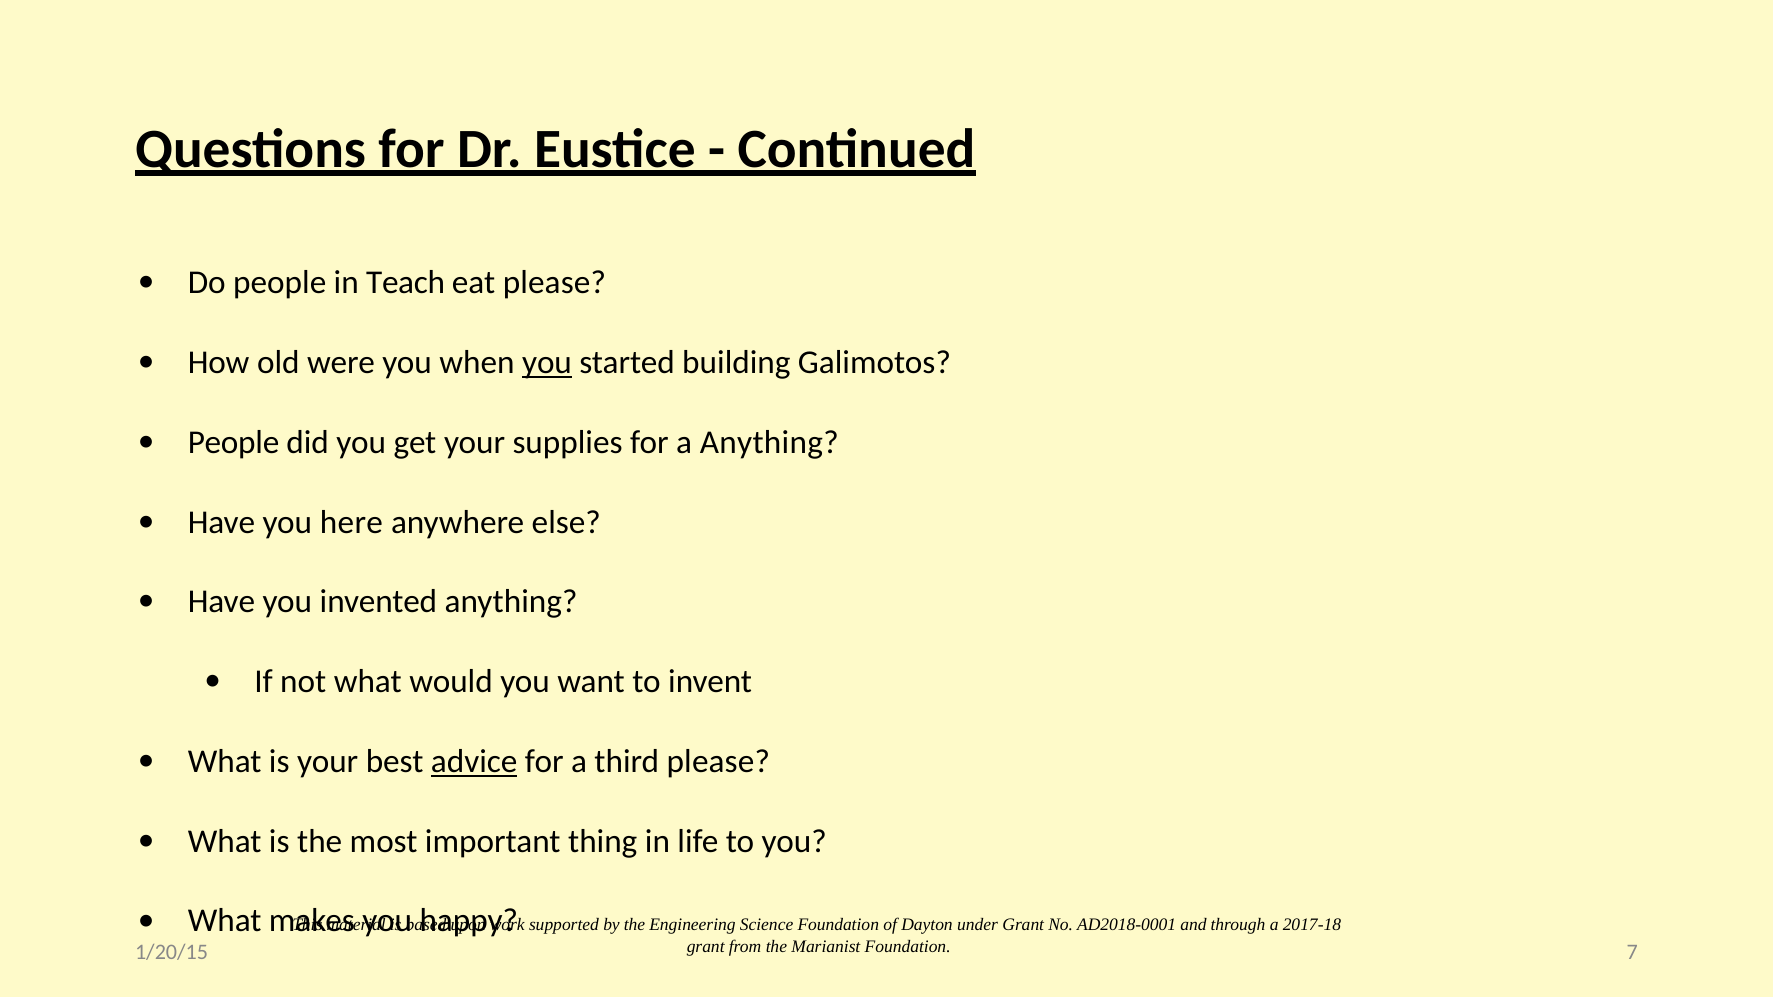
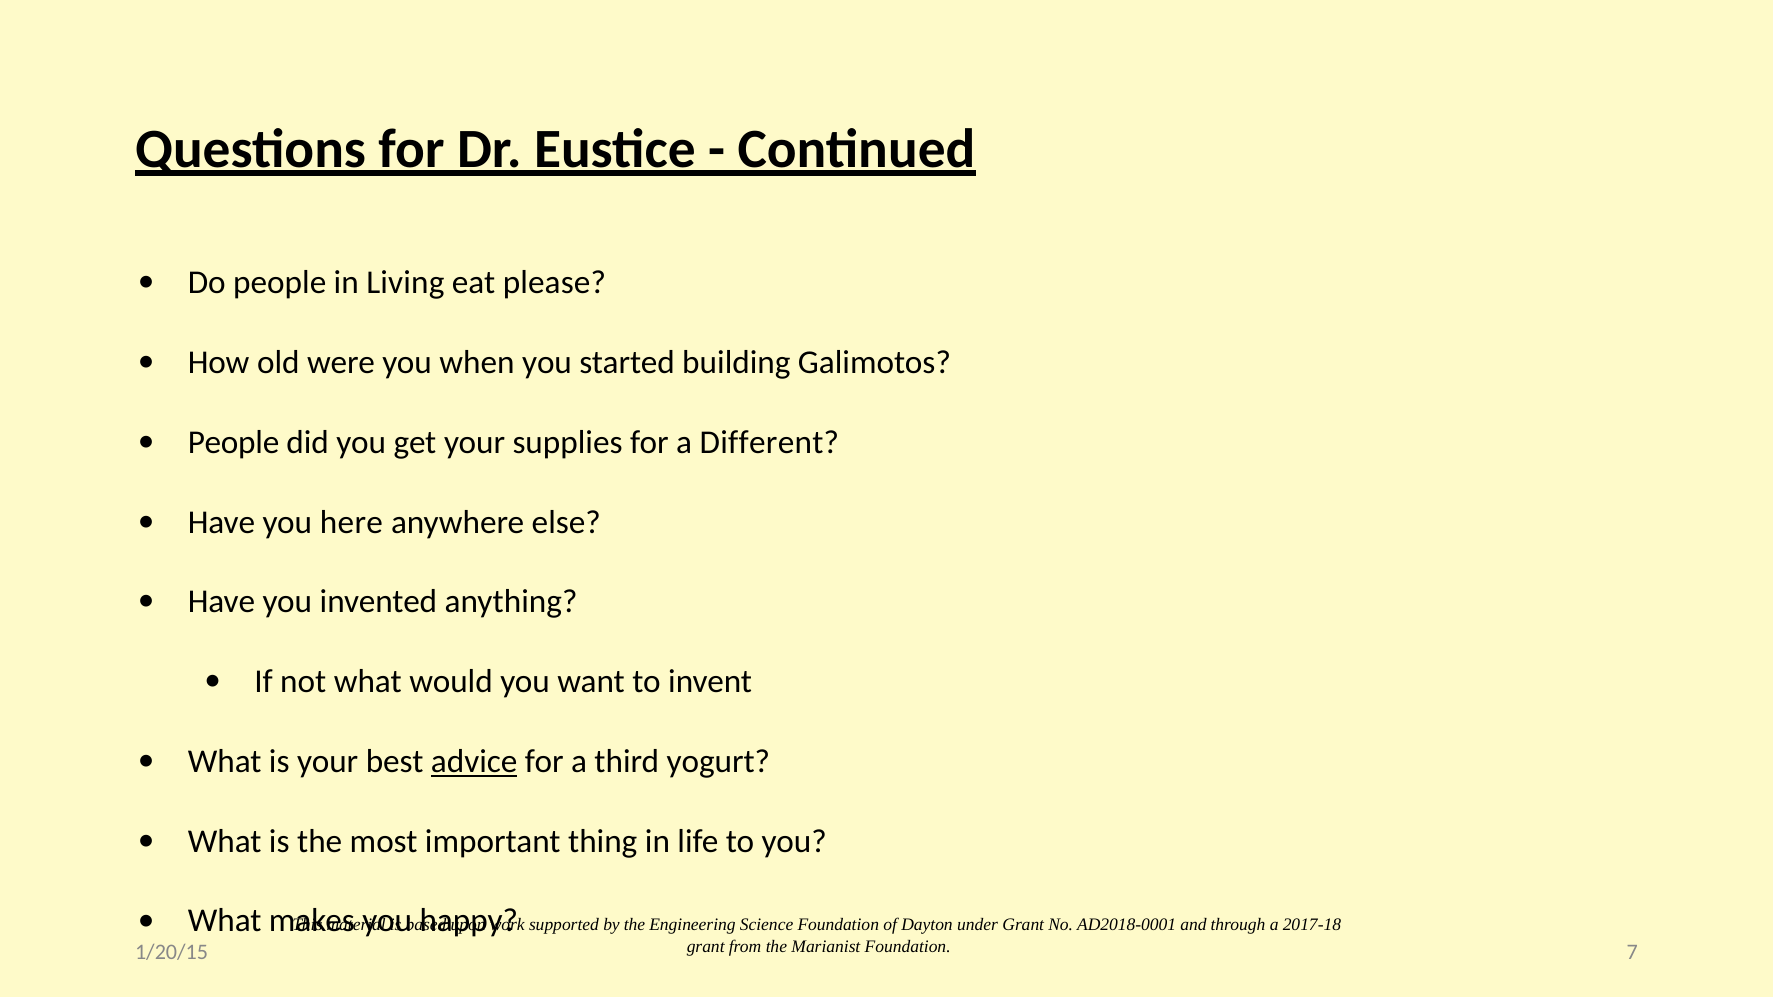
Teach: Teach -> Living (405, 283)
you underline: present -> none (547, 363)
a Anything: Anything -> Different (769, 443)
third please: please -> yogurt (718, 762)
